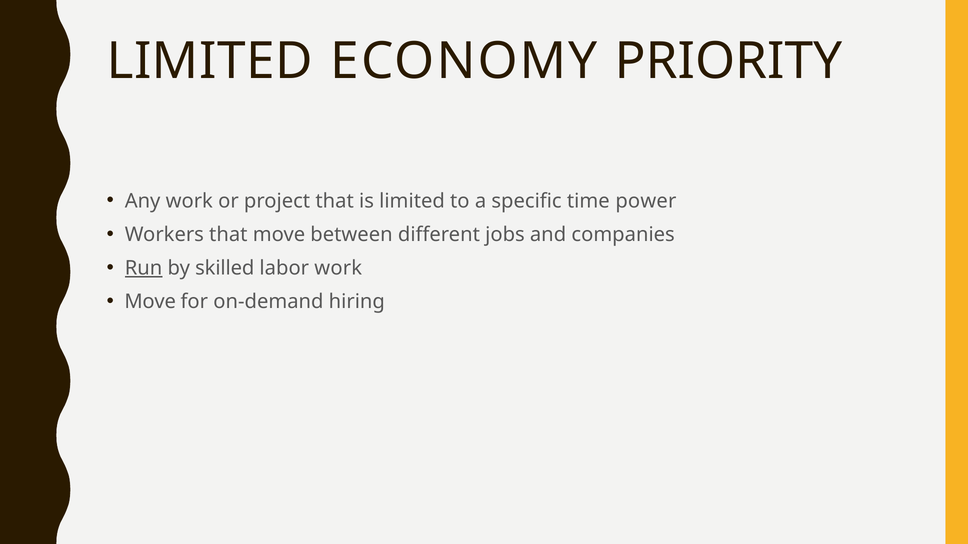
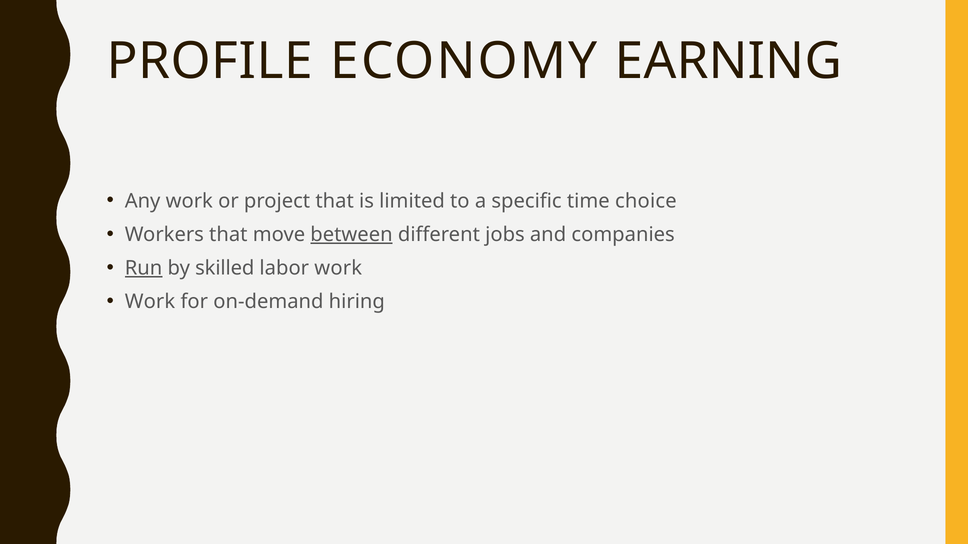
LIMITED: LIMITED -> PROFILE (210, 61)
PRIORITY: PRIORITY -> EARNING (728, 61)
power: power -> choice (646, 201)
between underline: none -> present (352, 235)
Move: Move -> Work (150, 302)
